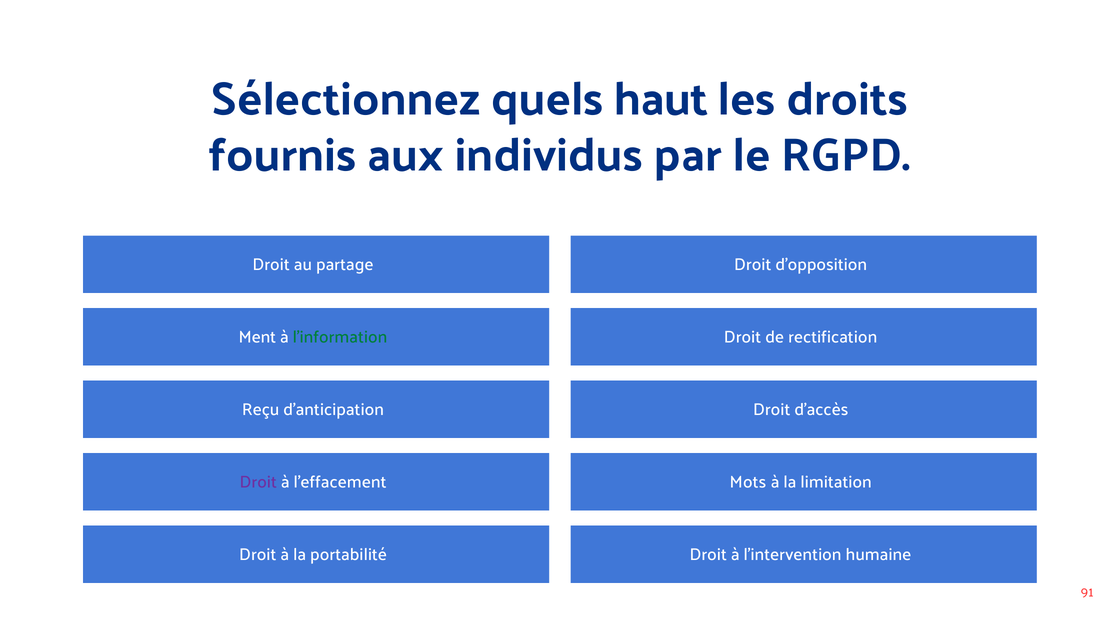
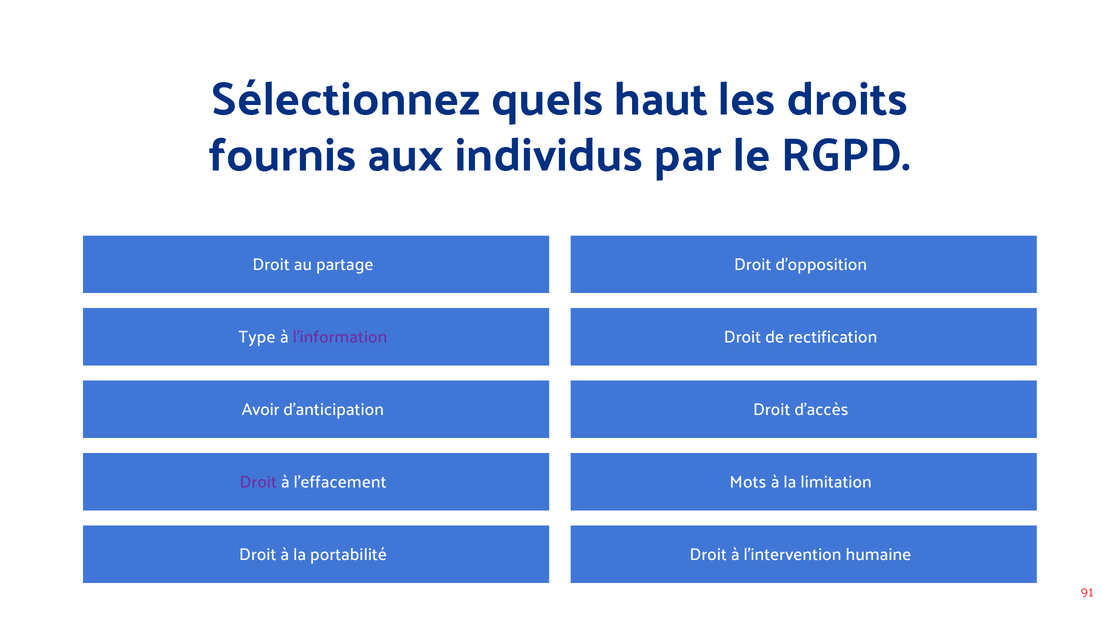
Ment: Ment -> Type (257, 337)
l'information colour: green -> purple (340, 337)
Reçu: Reçu -> Avoir (261, 410)
